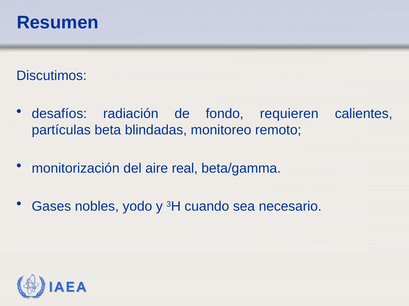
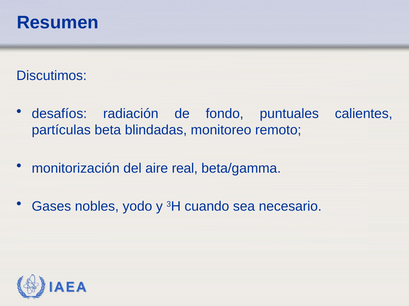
requieren: requieren -> puntuales (289, 114)
